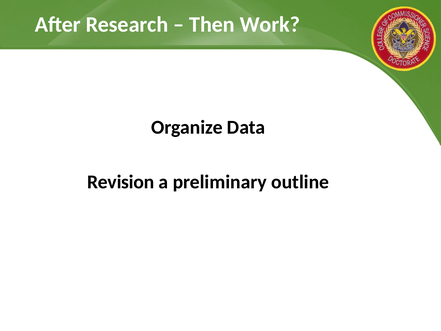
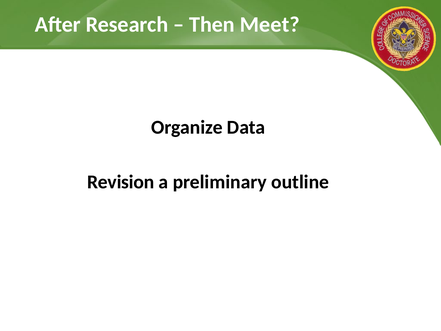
Work: Work -> Meet (270, 24)
